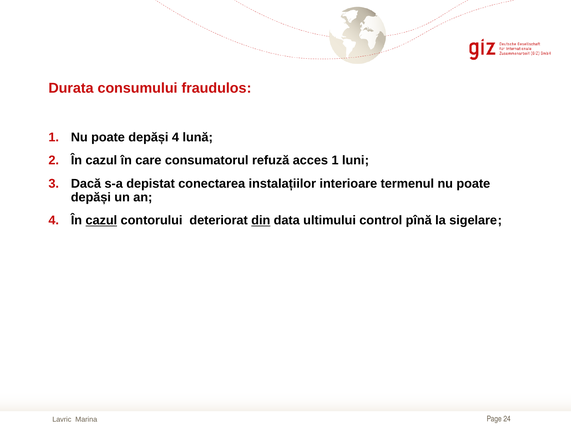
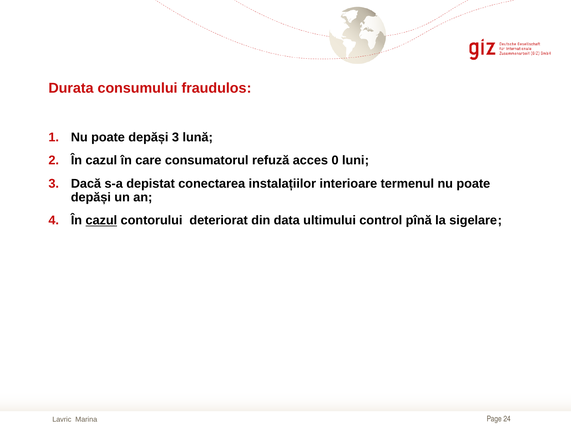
depăși 4: 4 -> 3 (176, 137)
acces 1: 1 -> 0 (335, 160)
din underline: present -> none (261, 221)
